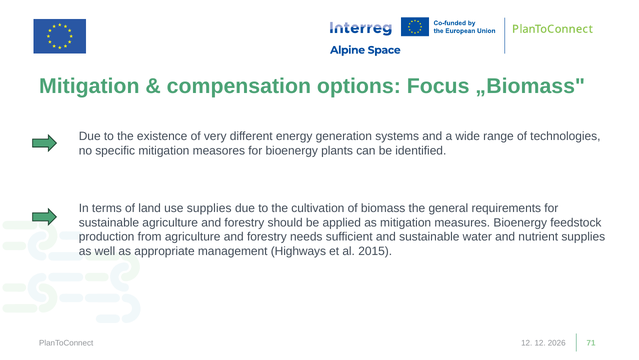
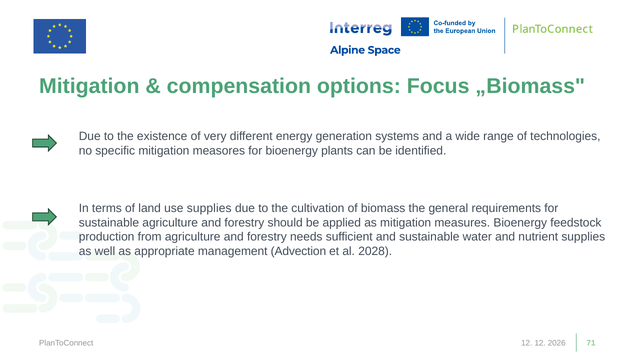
Highways: Highways -> Advection (298, 251)
2015: 2015 -> 2028 (375, 251)
